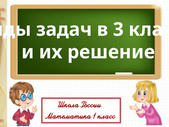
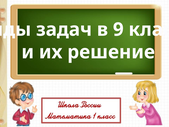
3: 3 -> 9 (118, 30)
